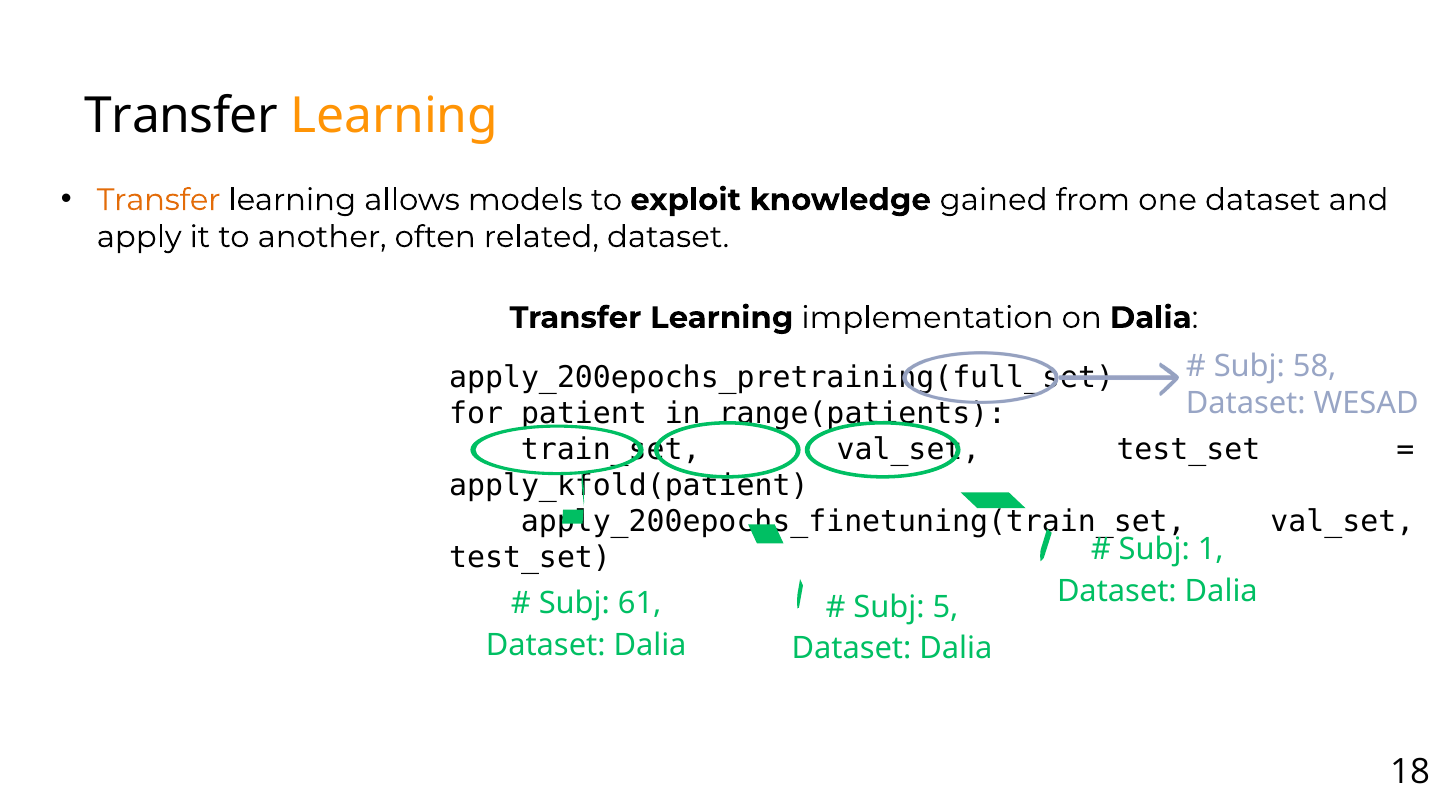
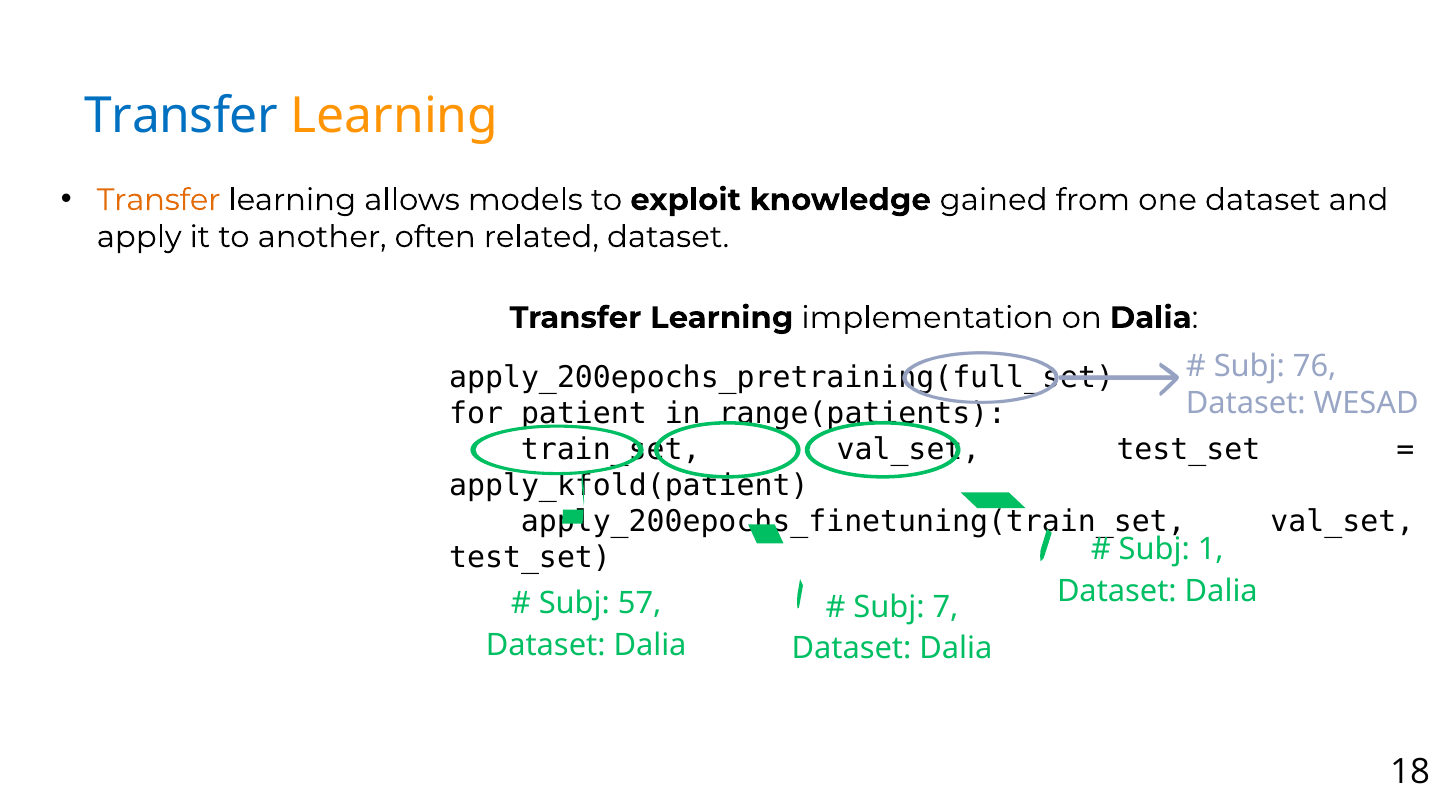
Transfer colour: black -> blue (181, 116)
58: 58 -> 76 (1315, 366)
61: 61 -> 57 (640, 603)
5: 5 -> 7 (946, 607)
